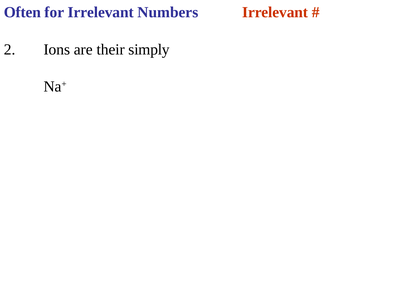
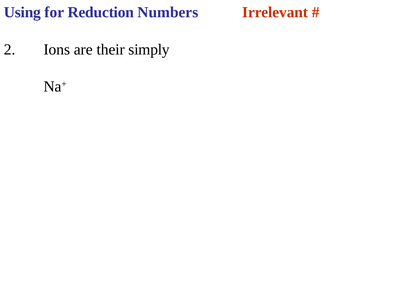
Often: Often -> Using (22, 12)
for Irrelevant: Irrelevant -> Reduction (101, 12)
